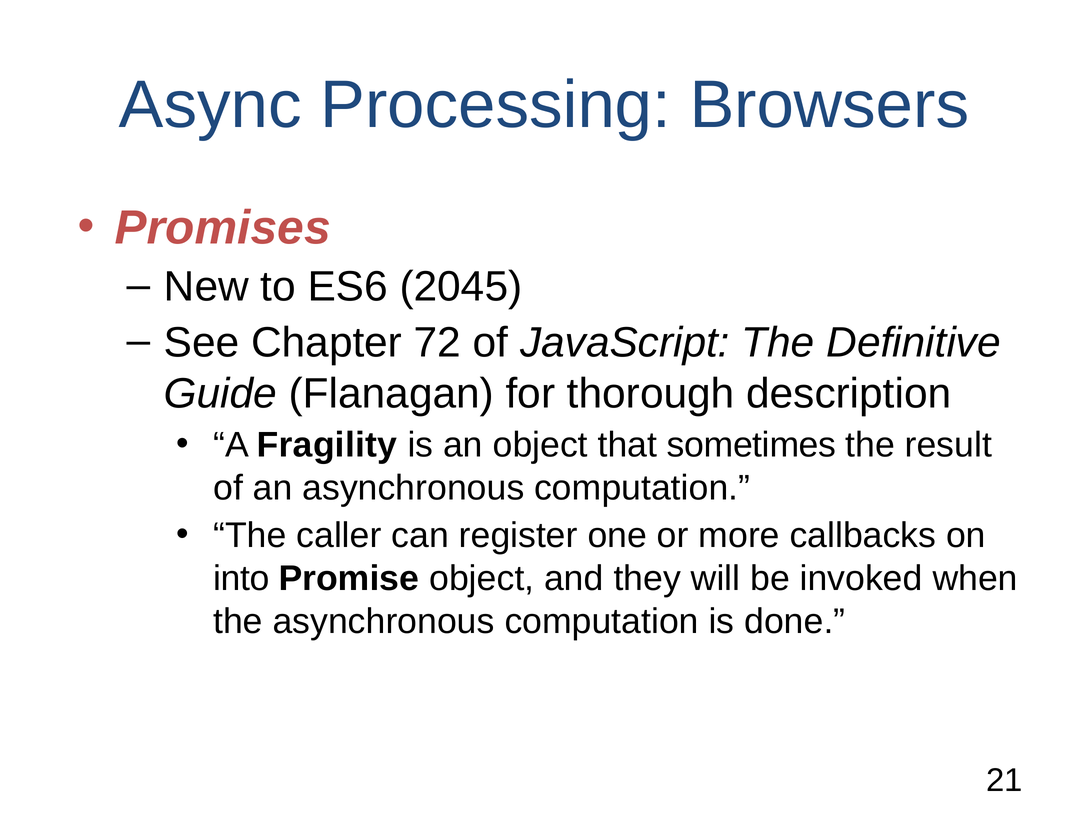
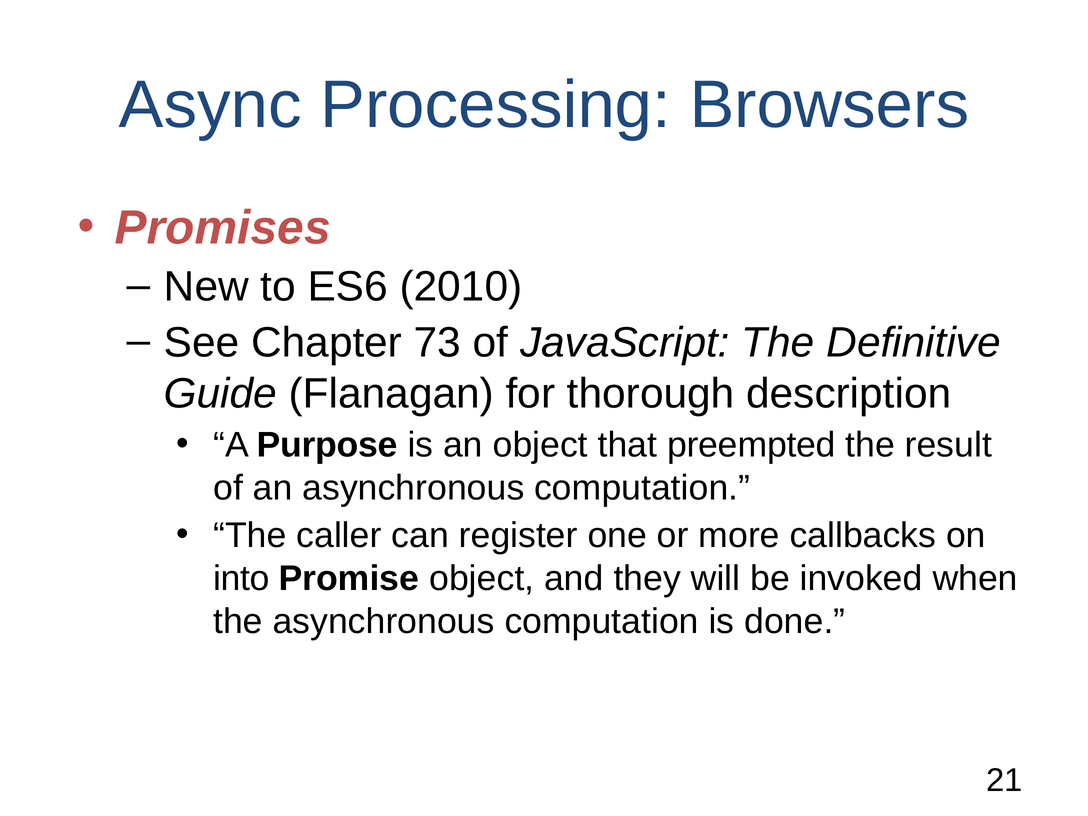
2045: 2045 -> 2010 (461, 287)
72: 72 -> 73 (437, 343)
Fragility: Fragility -> Purpose (327, 445)
sometimes: sometimes -> preempted (751, 445)
